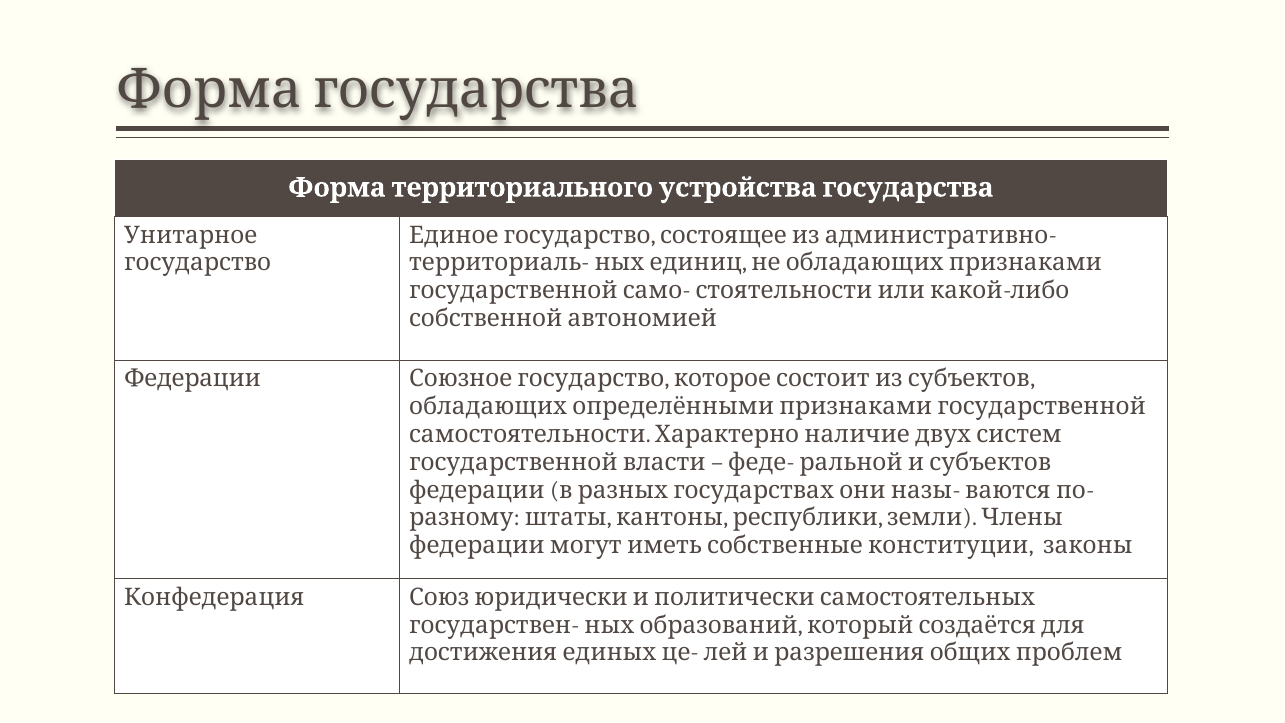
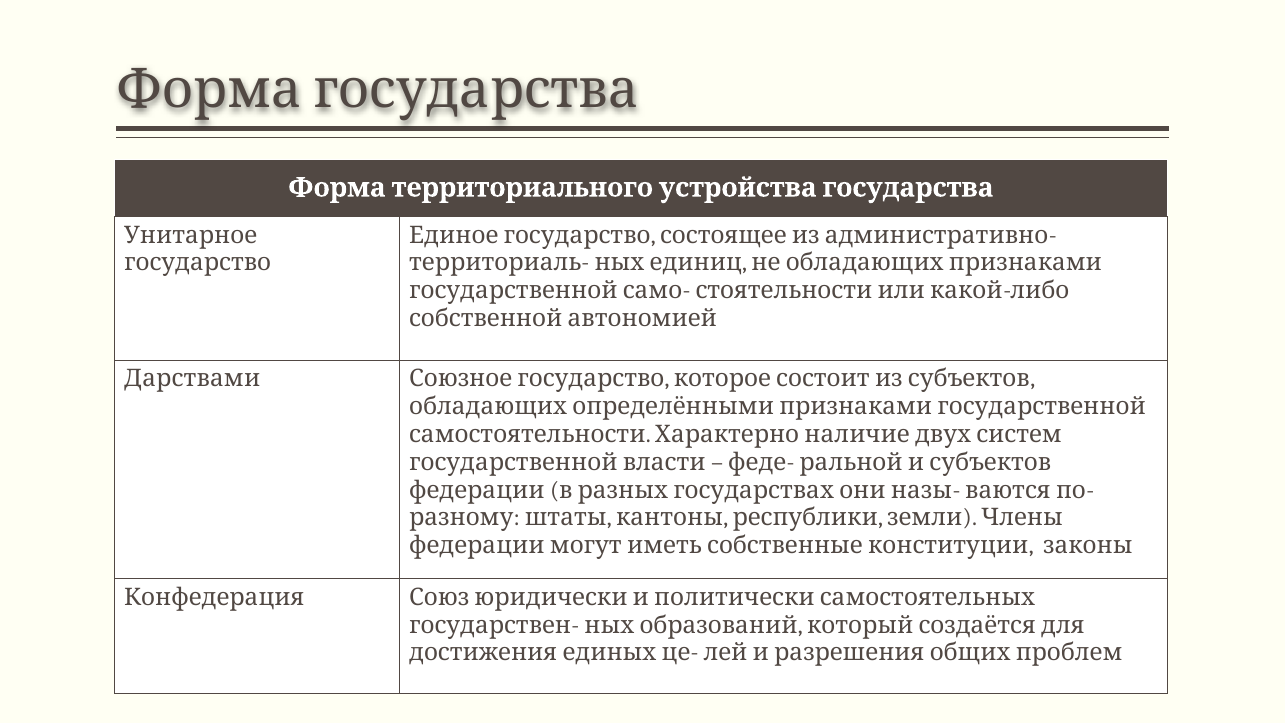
Федерации: Федерации -> Дарствами (192, 379)
